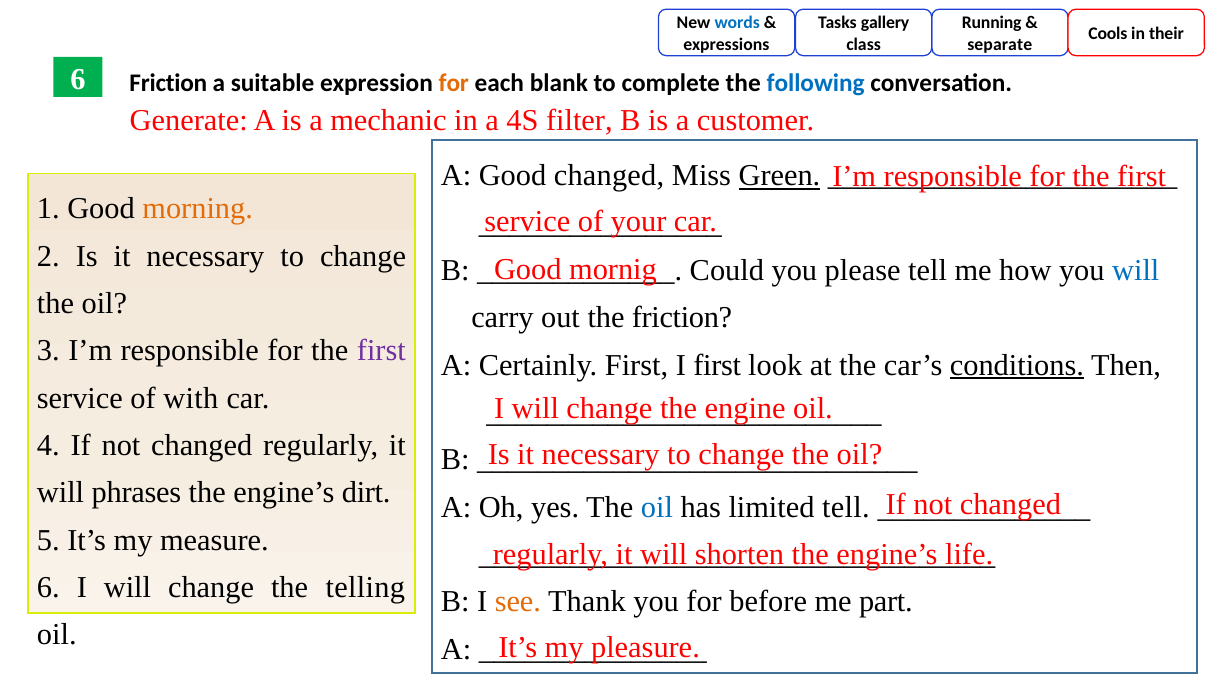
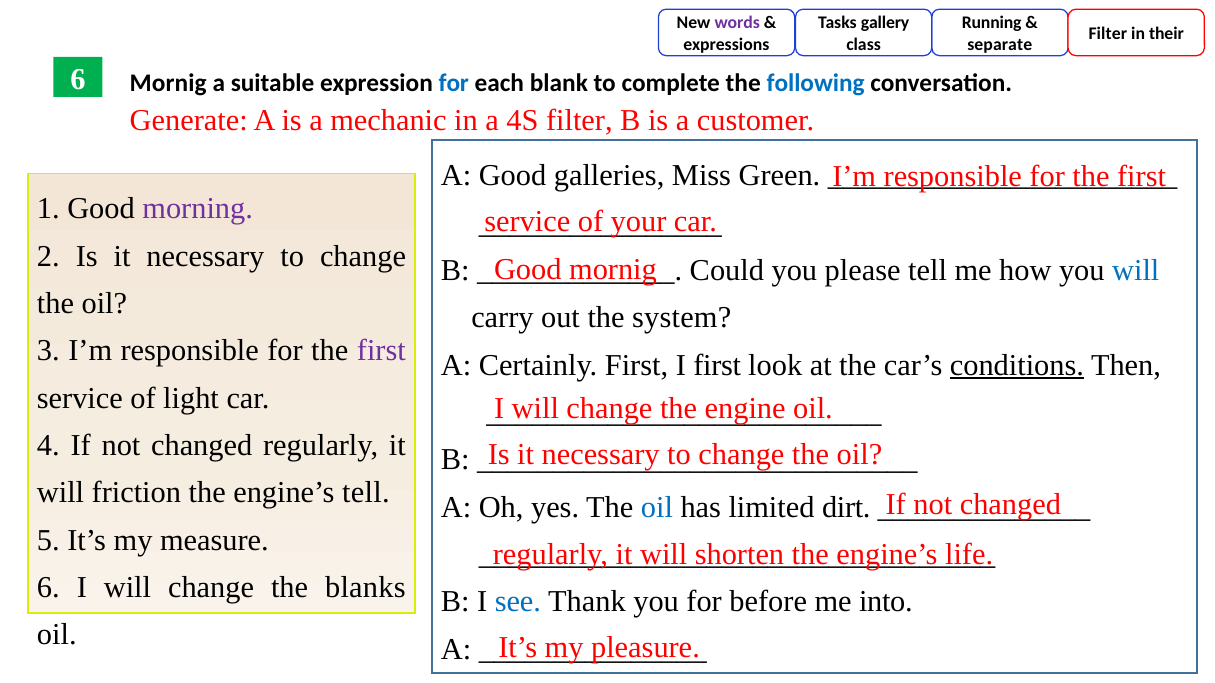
words colour: blue -> purple (737, 23)
Cools: Cools -> Filter (1108, 34)
Friction: Friction -> Mornig (168, 83)
for colour: orange -> blue (454, 83)
Good changed: changed -> galleries (609, 176)
Green underline: present -> none (779, 176)
morning colour: orange -> purple (198, 209)
the friction: friction -> system (682, 318)
with: with -> light (191, 399)
phrases: phrases -> friction (136, 493)
engine’s dirt: dirt -> tell (366, 493)
limited tell: tell -> dirt (846, 507)
telling: telling -> blanks (365, 588)
see colour: orange -> blue (518, 602)
part: part -> into (886, 602)
